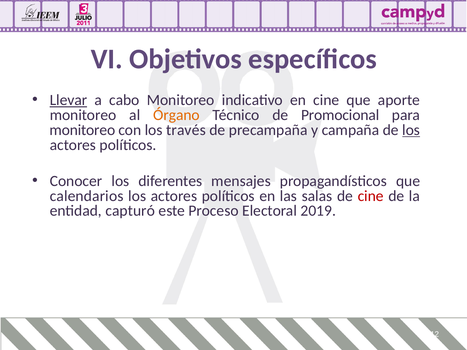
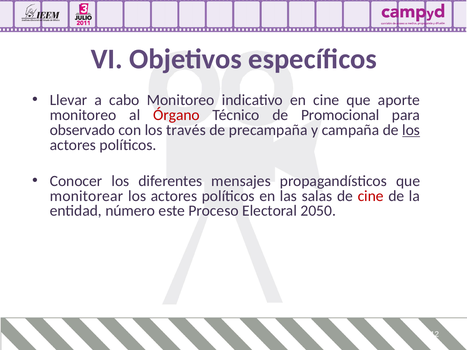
Llevar underline: present -> none (68, 100)
Órgano colour: orange -> red (176, 115)
monitoreo: monitoreo -> observado (82, 130)
calendarios: calendarios -> monitorear (87, 196)
capturó: capturó -> número (130, 211)
2019: 2019 -> 2050 (318, 211)
